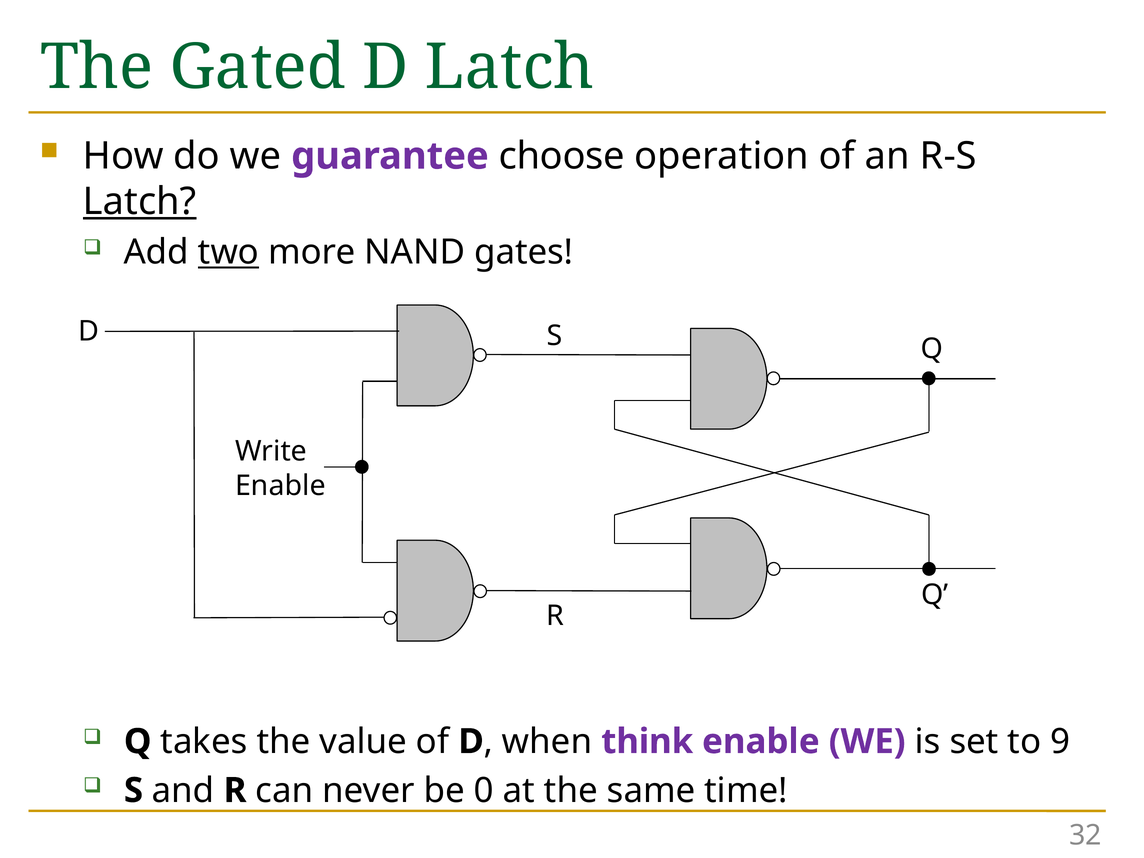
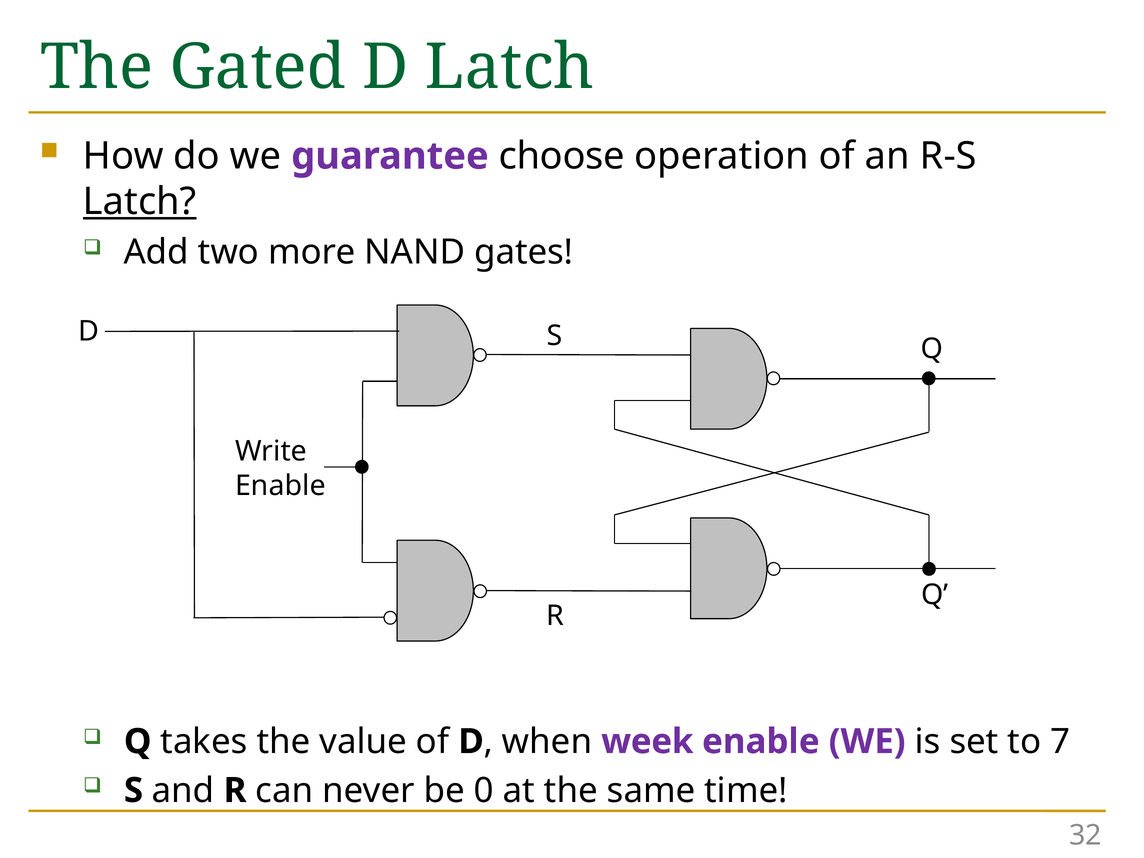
two underline: present -> none (229, 252)
think: think -> week (647, 742)
9: 9 -> 7 (1060, 742)
